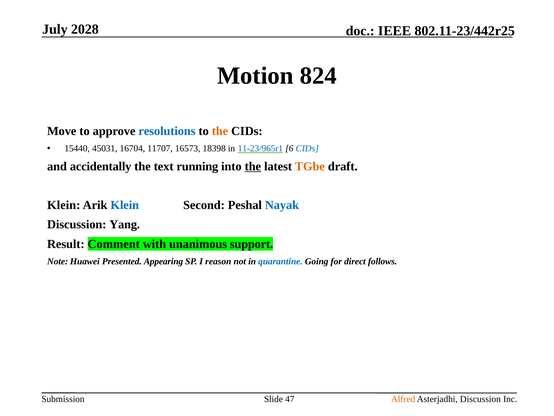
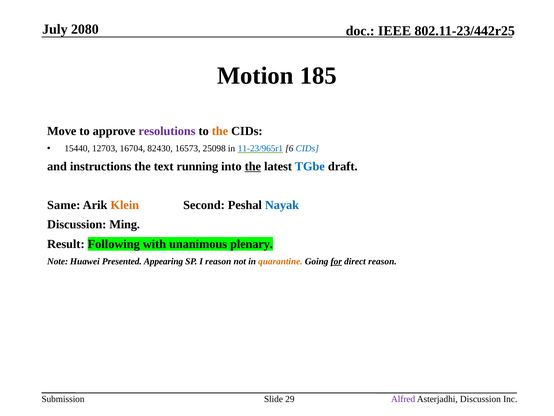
2028: 2028 -> 2080 (85, 29)
824: 824 -> 185 (318, 76)
resolutions colour: blue -> purple (167, 131)
45031: 45031 -> 12703 (105, 148)
11707: 11707 -> 82430 (160, 148)
18398: 18398 -> 25098 (214, 148)
accidentally: accidentally -> instructions (101, 166)
TGbe colour: orange -> blue (310, 166)
Klein: Klein -> Same (64, 205)
Klein colour: blue -> orange (125, 205)
Yang: Yang -> Ming (125, 224)
Comment: Comment -> Following (114, 244)
support: support -> plenary (251, 244)
quarantine colour: blue -> orange (280, 261)
for underline: none -> present (336, 261)
direct follows: follows -> reason (382, 261)
47: 47 -> 29 (290, 398)
Alfred colour: orange -> purple (403, 398)
